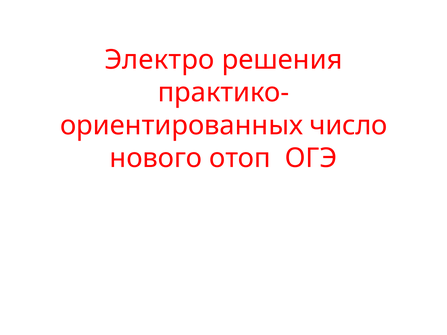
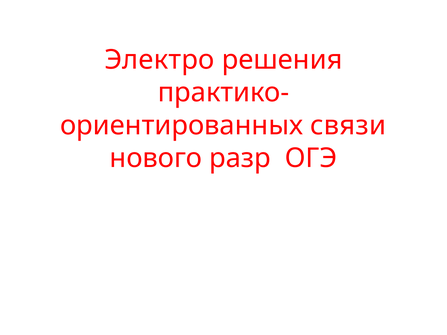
число: число -> связи (348, 126)
отоп: отоп -> разр (240, 158)
